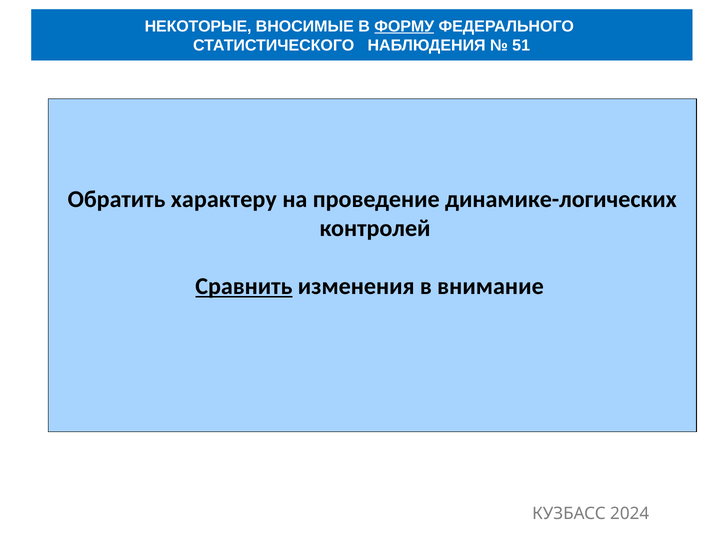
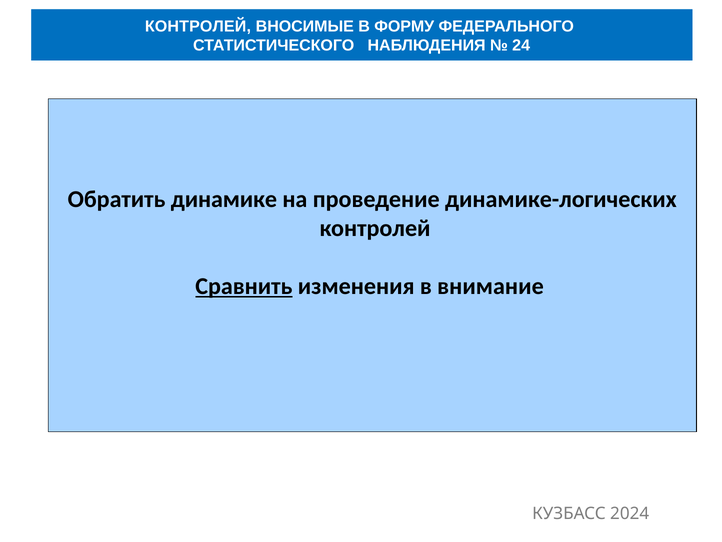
НЕКОТОРЫЕ: НЕКОТОРЫЕ -> КОНТРОЛЕЙ (198, 26)
ФОРМУ underline: present -> none (404, 26)
51: 51 -> 24 (521, 46)
характеру: характеру -> динамике (224, 199)
